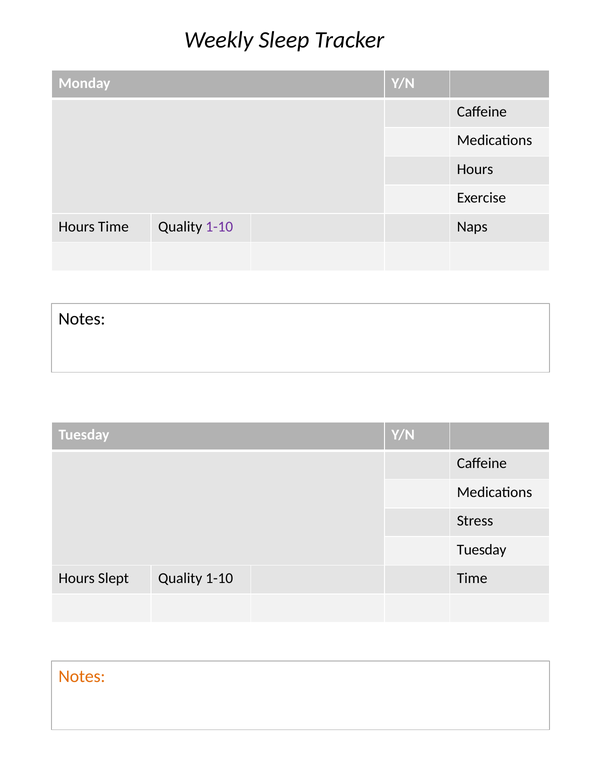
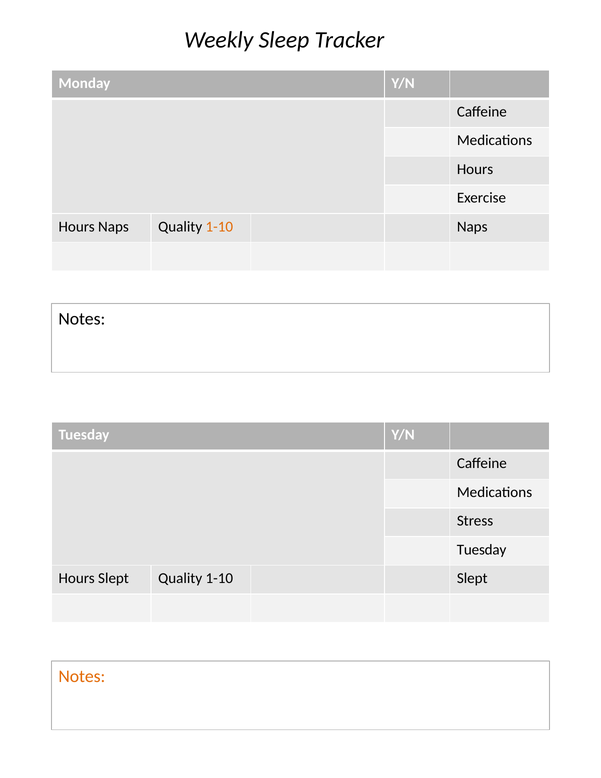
Hours Time: Time -> Naps (113, 226)
1-10 colour: purple -> orange (219, 226)
1-10 Time: Time -> Slept (472, 578)
